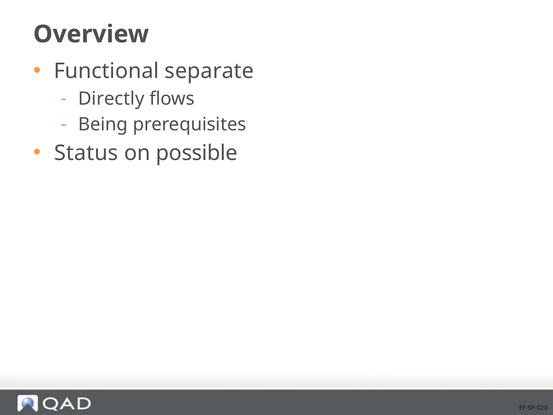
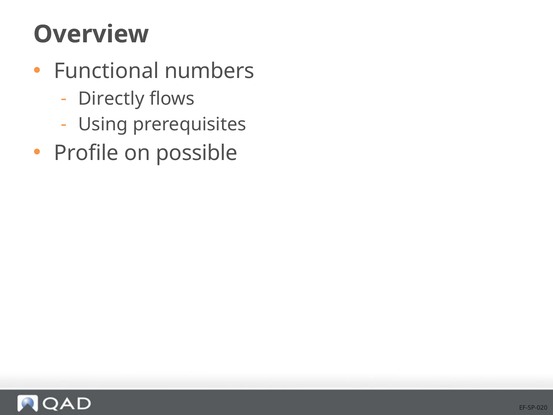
separate: separate -> numbers (209, 71)
Being: Being -> Using (103, 124)
Status: Status -> Profile (86, 153)
